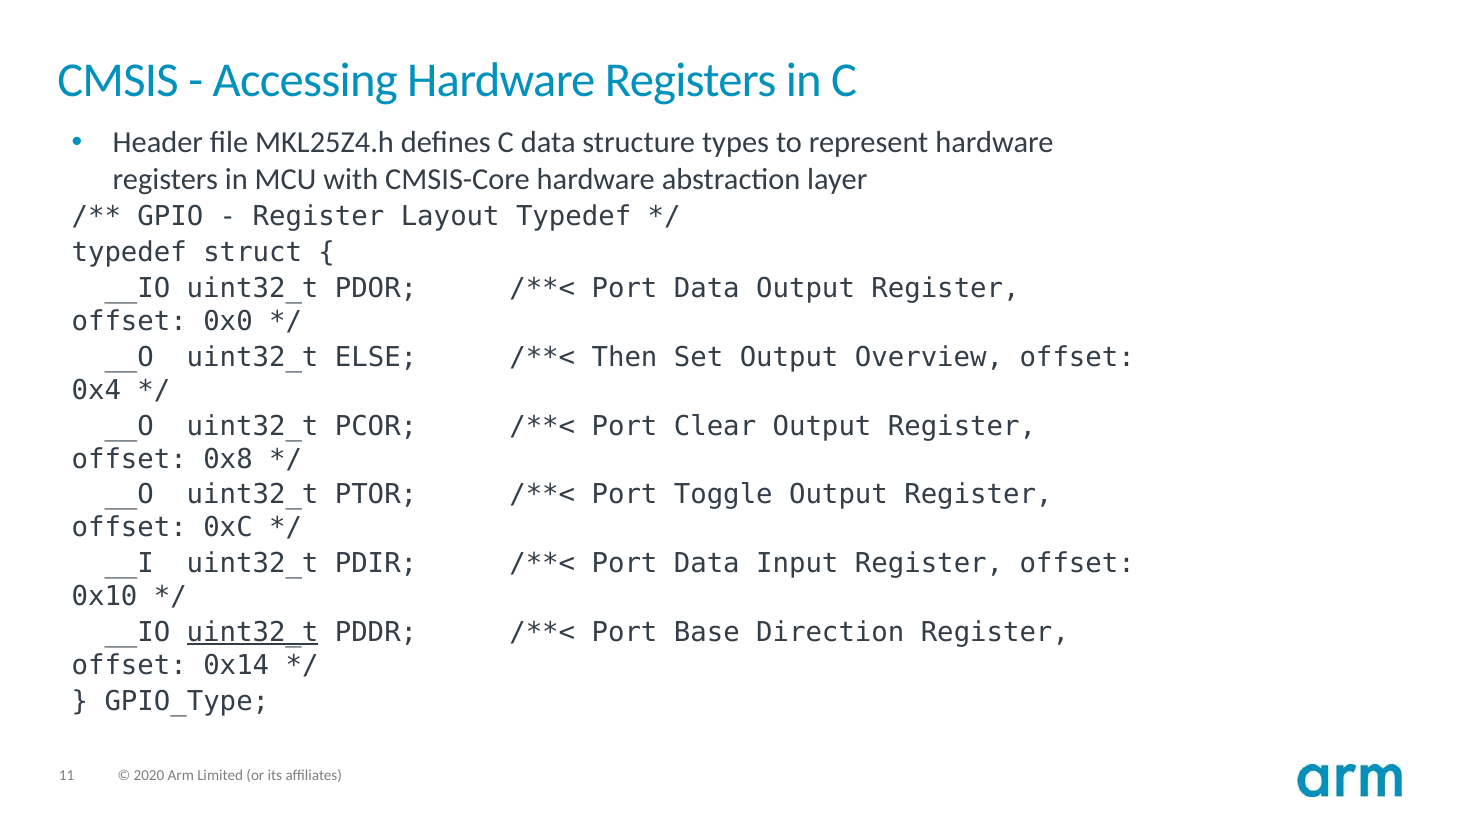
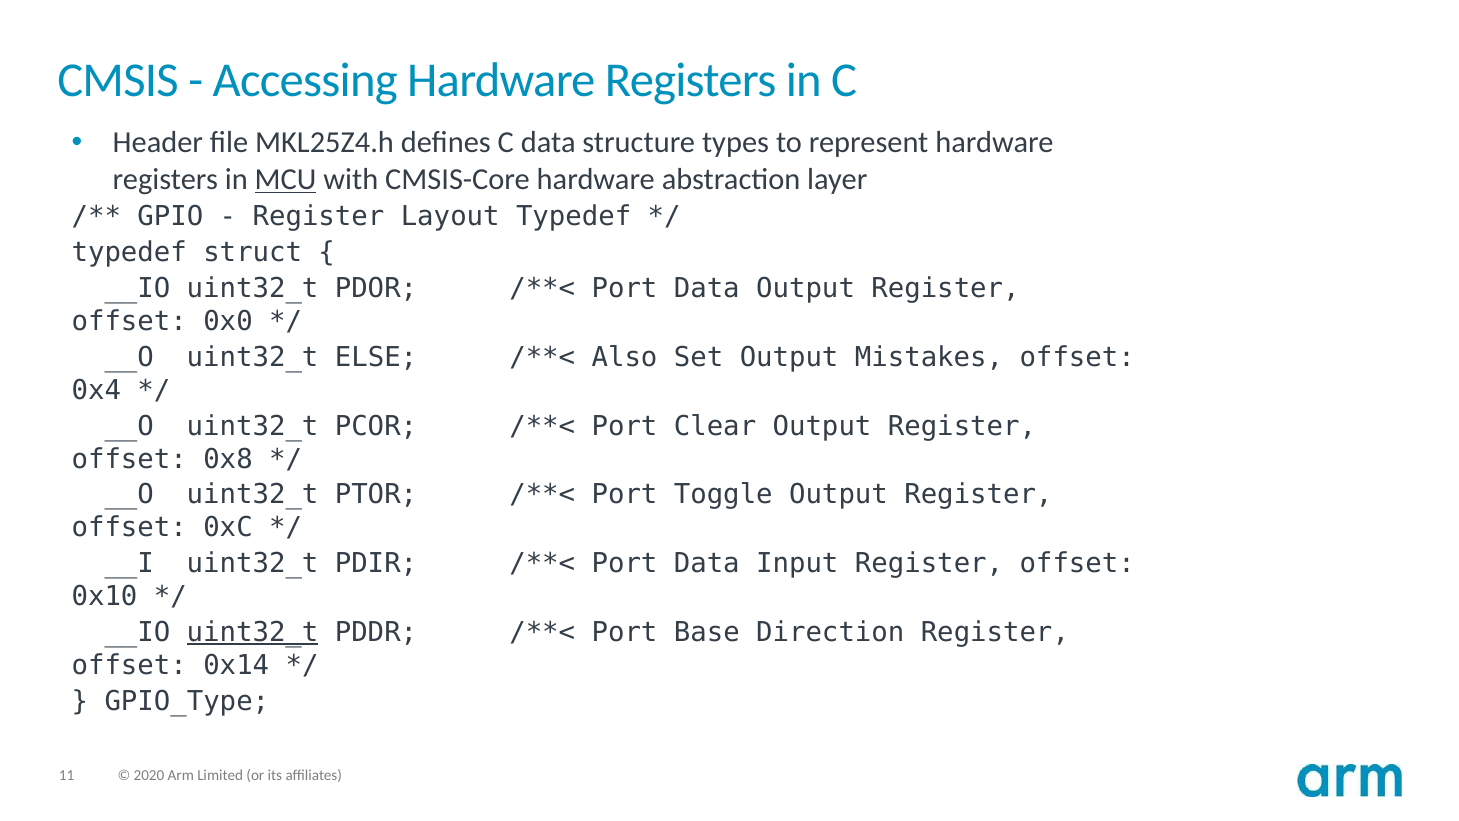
MCU underline: none -> present (286, 179)
Then: Then -> Also (625, 357)
Overview: Overview -> Mistakes (929, 357)
